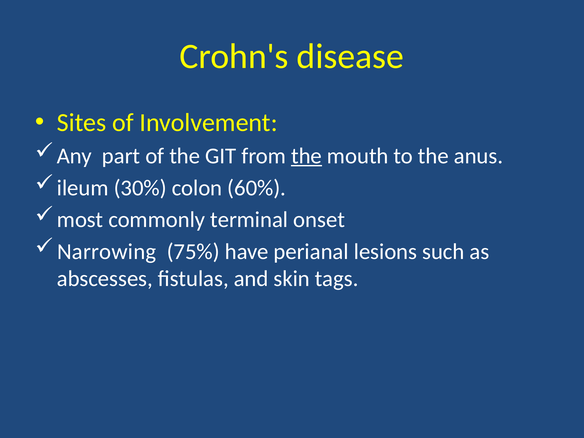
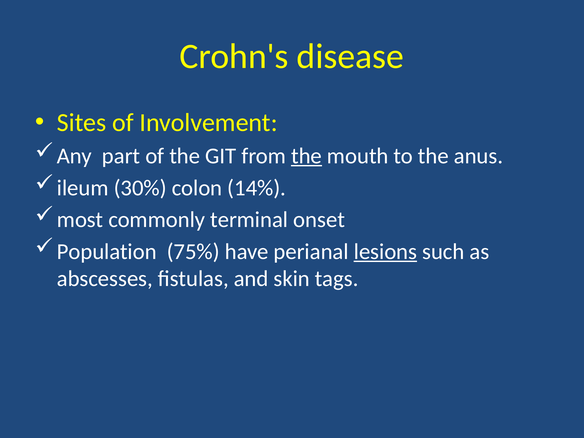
60%: 60% -> 14% (257, 188)
Narrowing: Narrowing -> Population (107, 252)
lesions underline: none -> present (385, 252)
